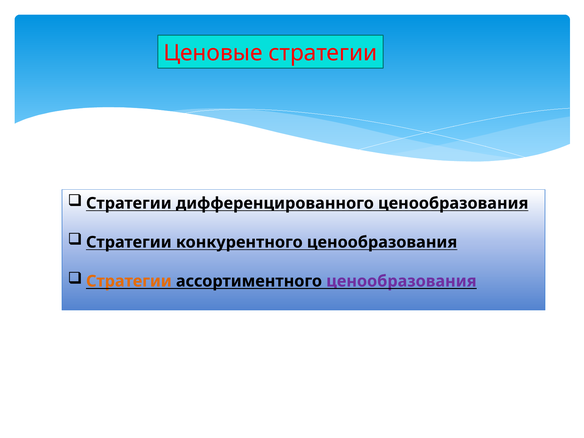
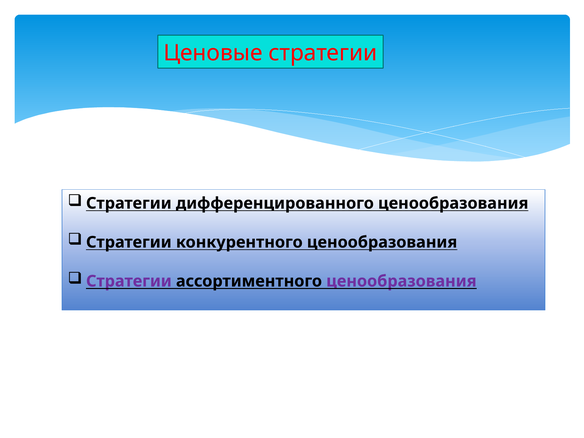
Стратегии colour: orange -> purple (129, 281)
